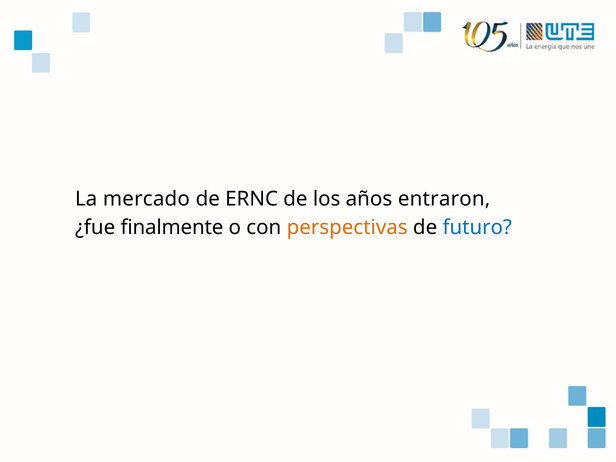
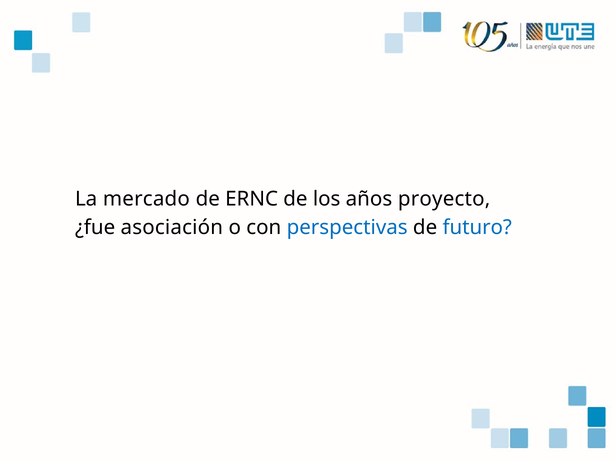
entraron: entraron -> proyecto (444, 199)
finalmente: finalmente -> asociación (172, 228)
perspectivas colour: orange -> blue (347, 228)
